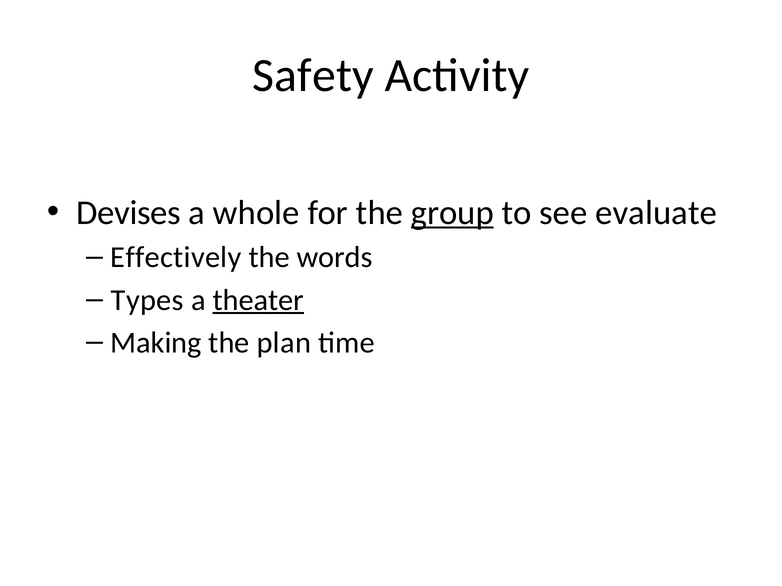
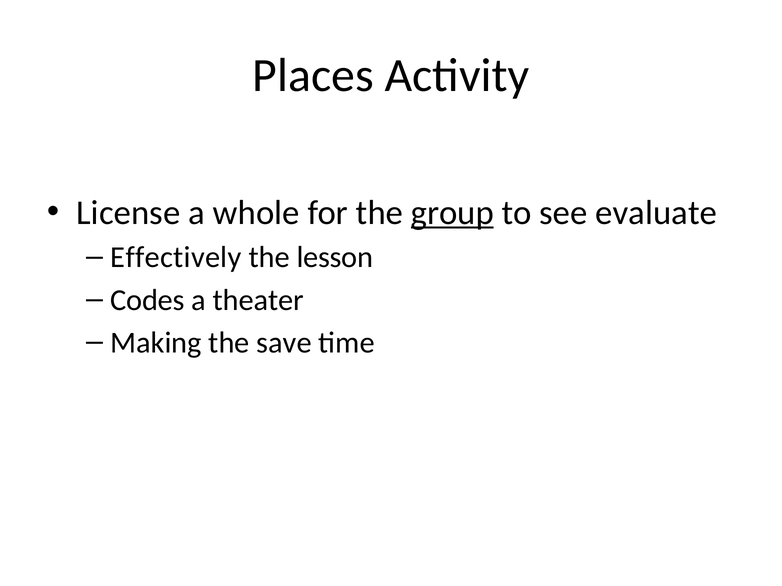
Safety: Safety -> Places (313, 76)
Devises: Devises -> License (128, 213)
words: words -> lesson (335, 258)
Types: Types -> Codes (148, 300)
theater underline: present -> none (258, 300)
plan: plan -> save (284, 343)
